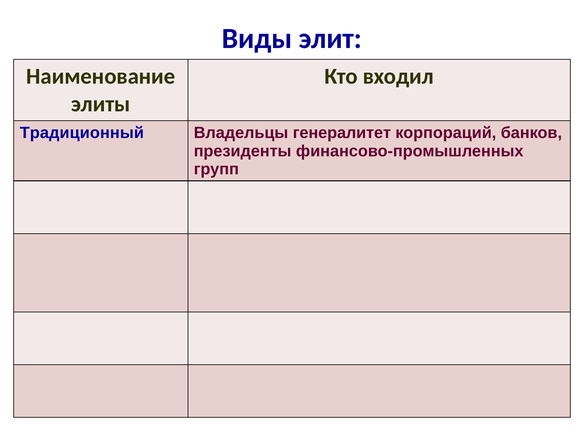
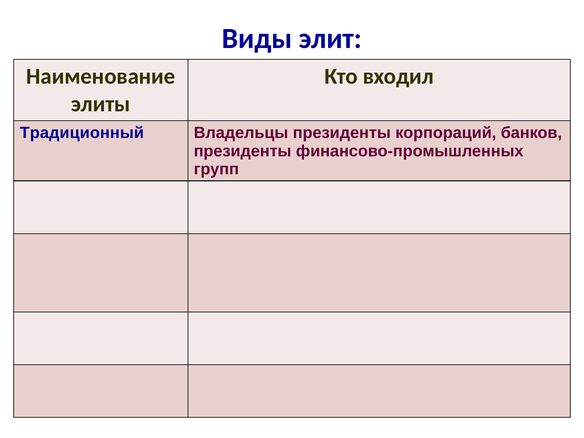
Владельцы генералитет: генералитет -> президенты (342, 133)
